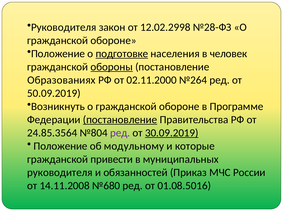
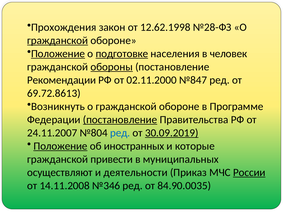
Руководителя: Руководителя -> Прохождения (64, 27)
12.02.2998: 12.02.2998 -> 12.62.1998 (165, 27)
гражданской underline: none -> present (58, 40)
Положение underline: none -> present (58, 54)
Образованиях: Образованиях -> Рекомендации (62, 80)
№264: №264 -> №847 (193, 80)
50.09.2019: 50.09.2019 -> 69.72.8613 (54, 93)
24.85.3564: 24.85.3564 -> 24.11.2007 (52, 133)
ред colour: purple -> blue (120, 133)
Положение underline: none -> present (60, 146)
модульному: модульному -> иностранных (134, 146)
руководителя: руководителя -> осуществляют (60, 173)
обязанностей: обязанностей -> деятельности (136, 173)
России underline: none -> present (249, 173)
№680: №680 -> №346 (106, 186)
01.08.5016: 01.08.5016 -> 84.90.0035 (184, 186)
